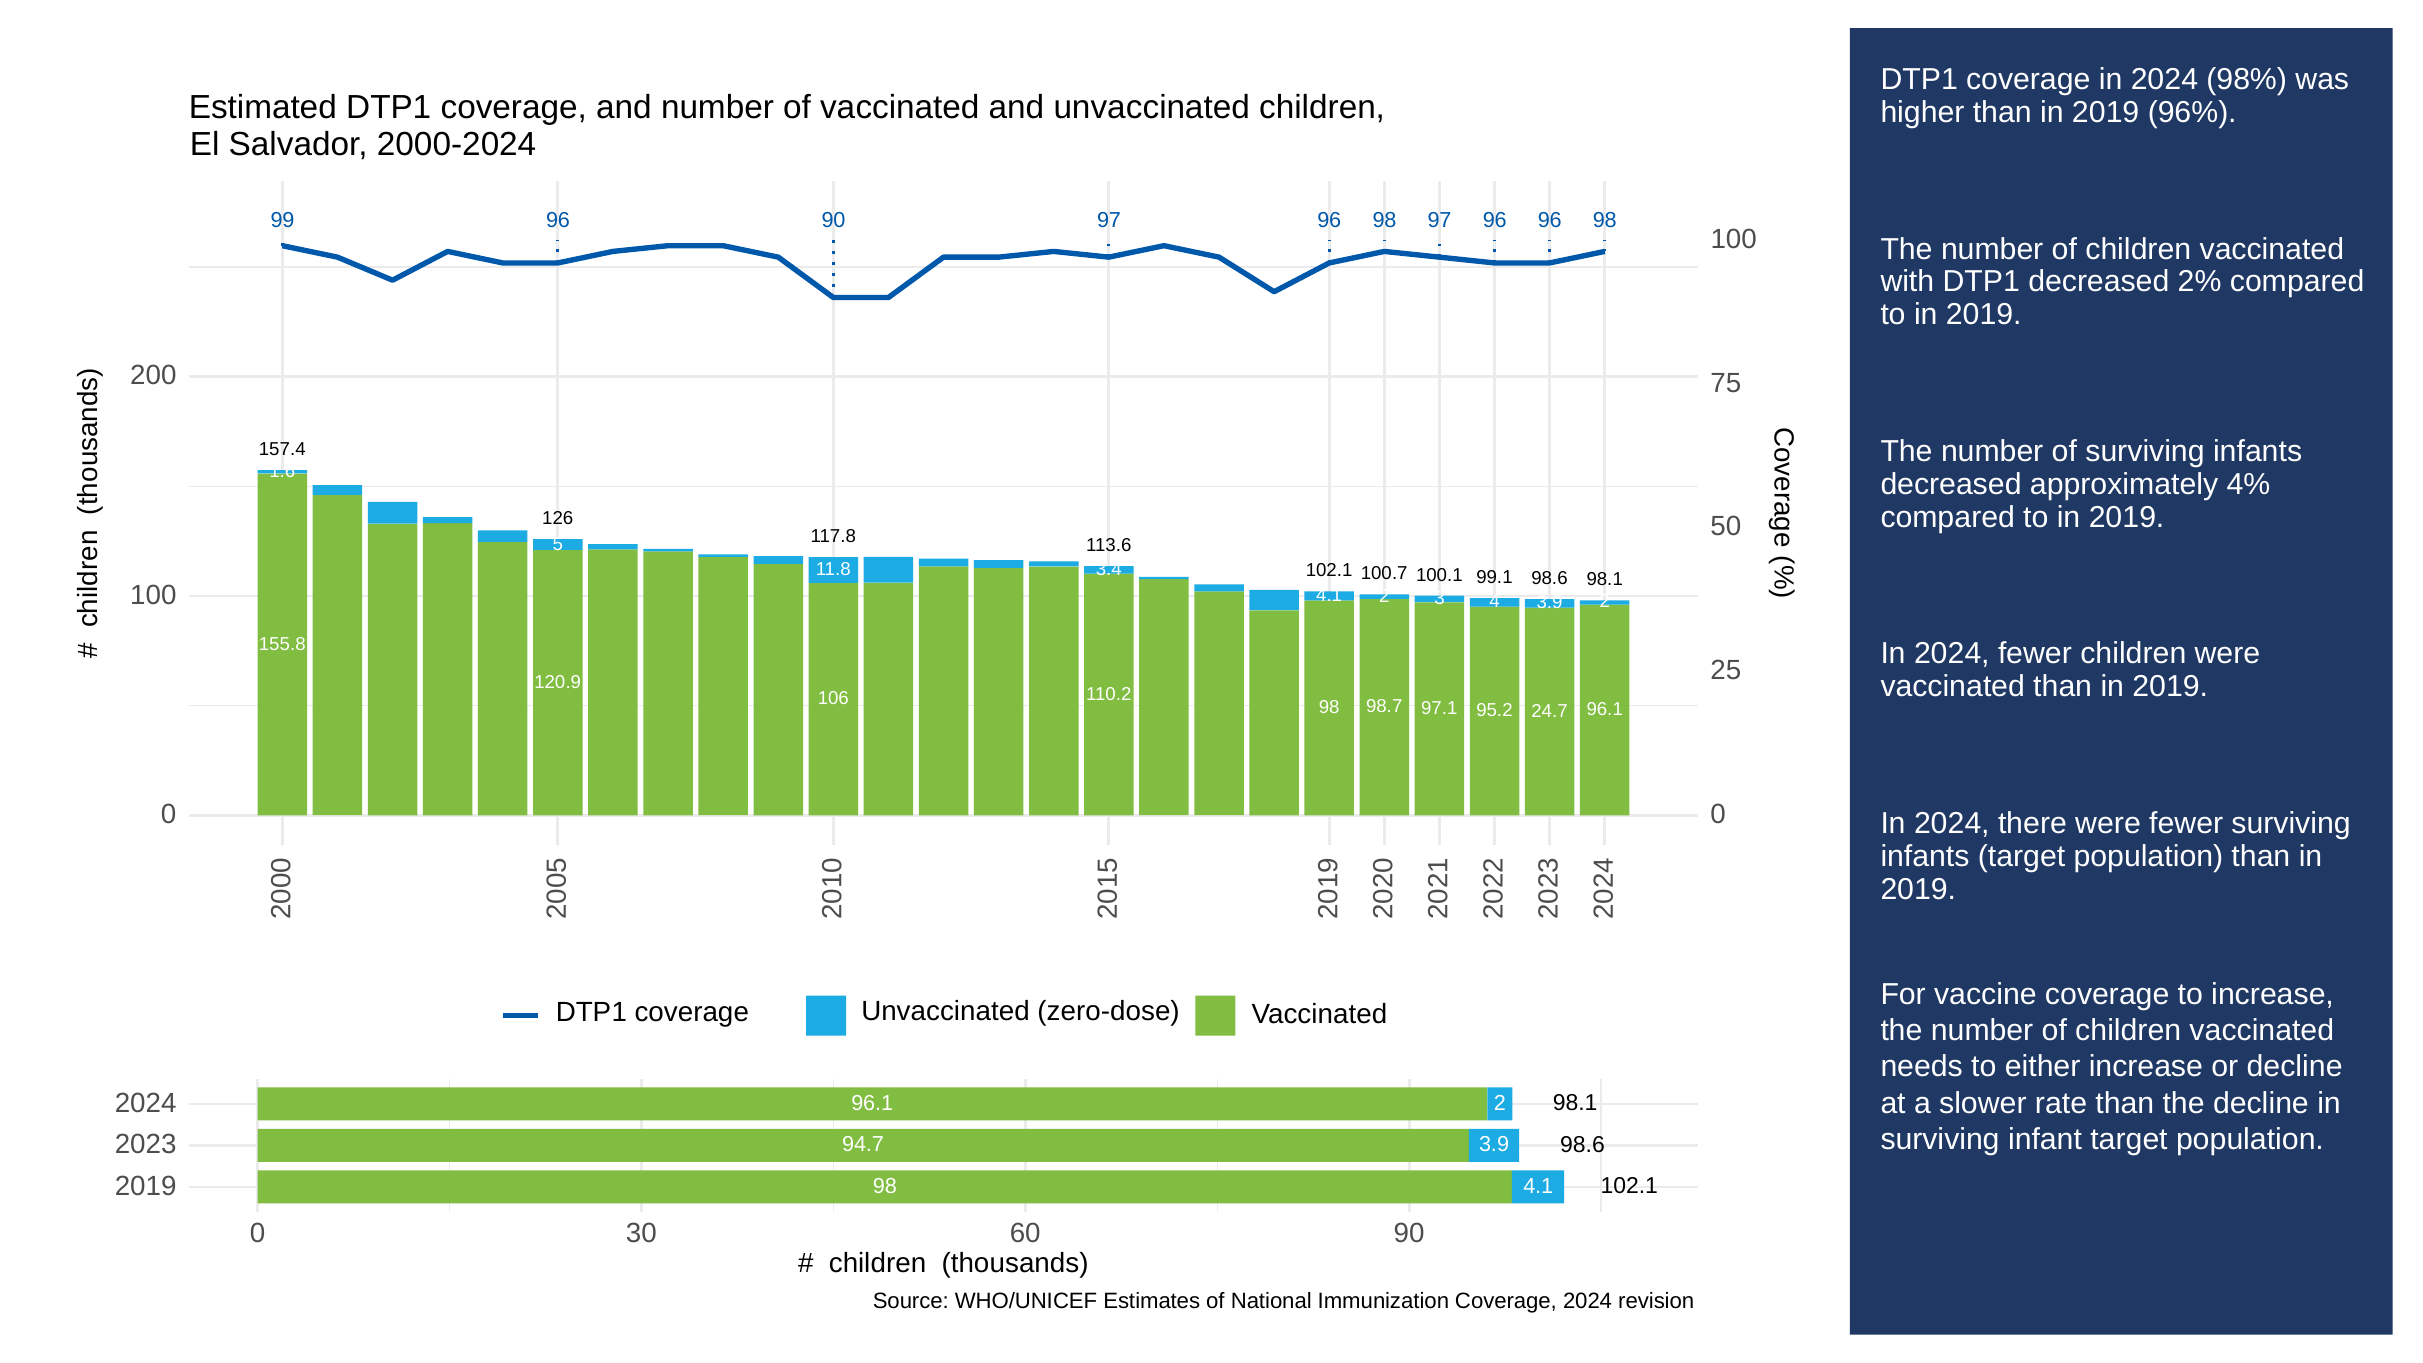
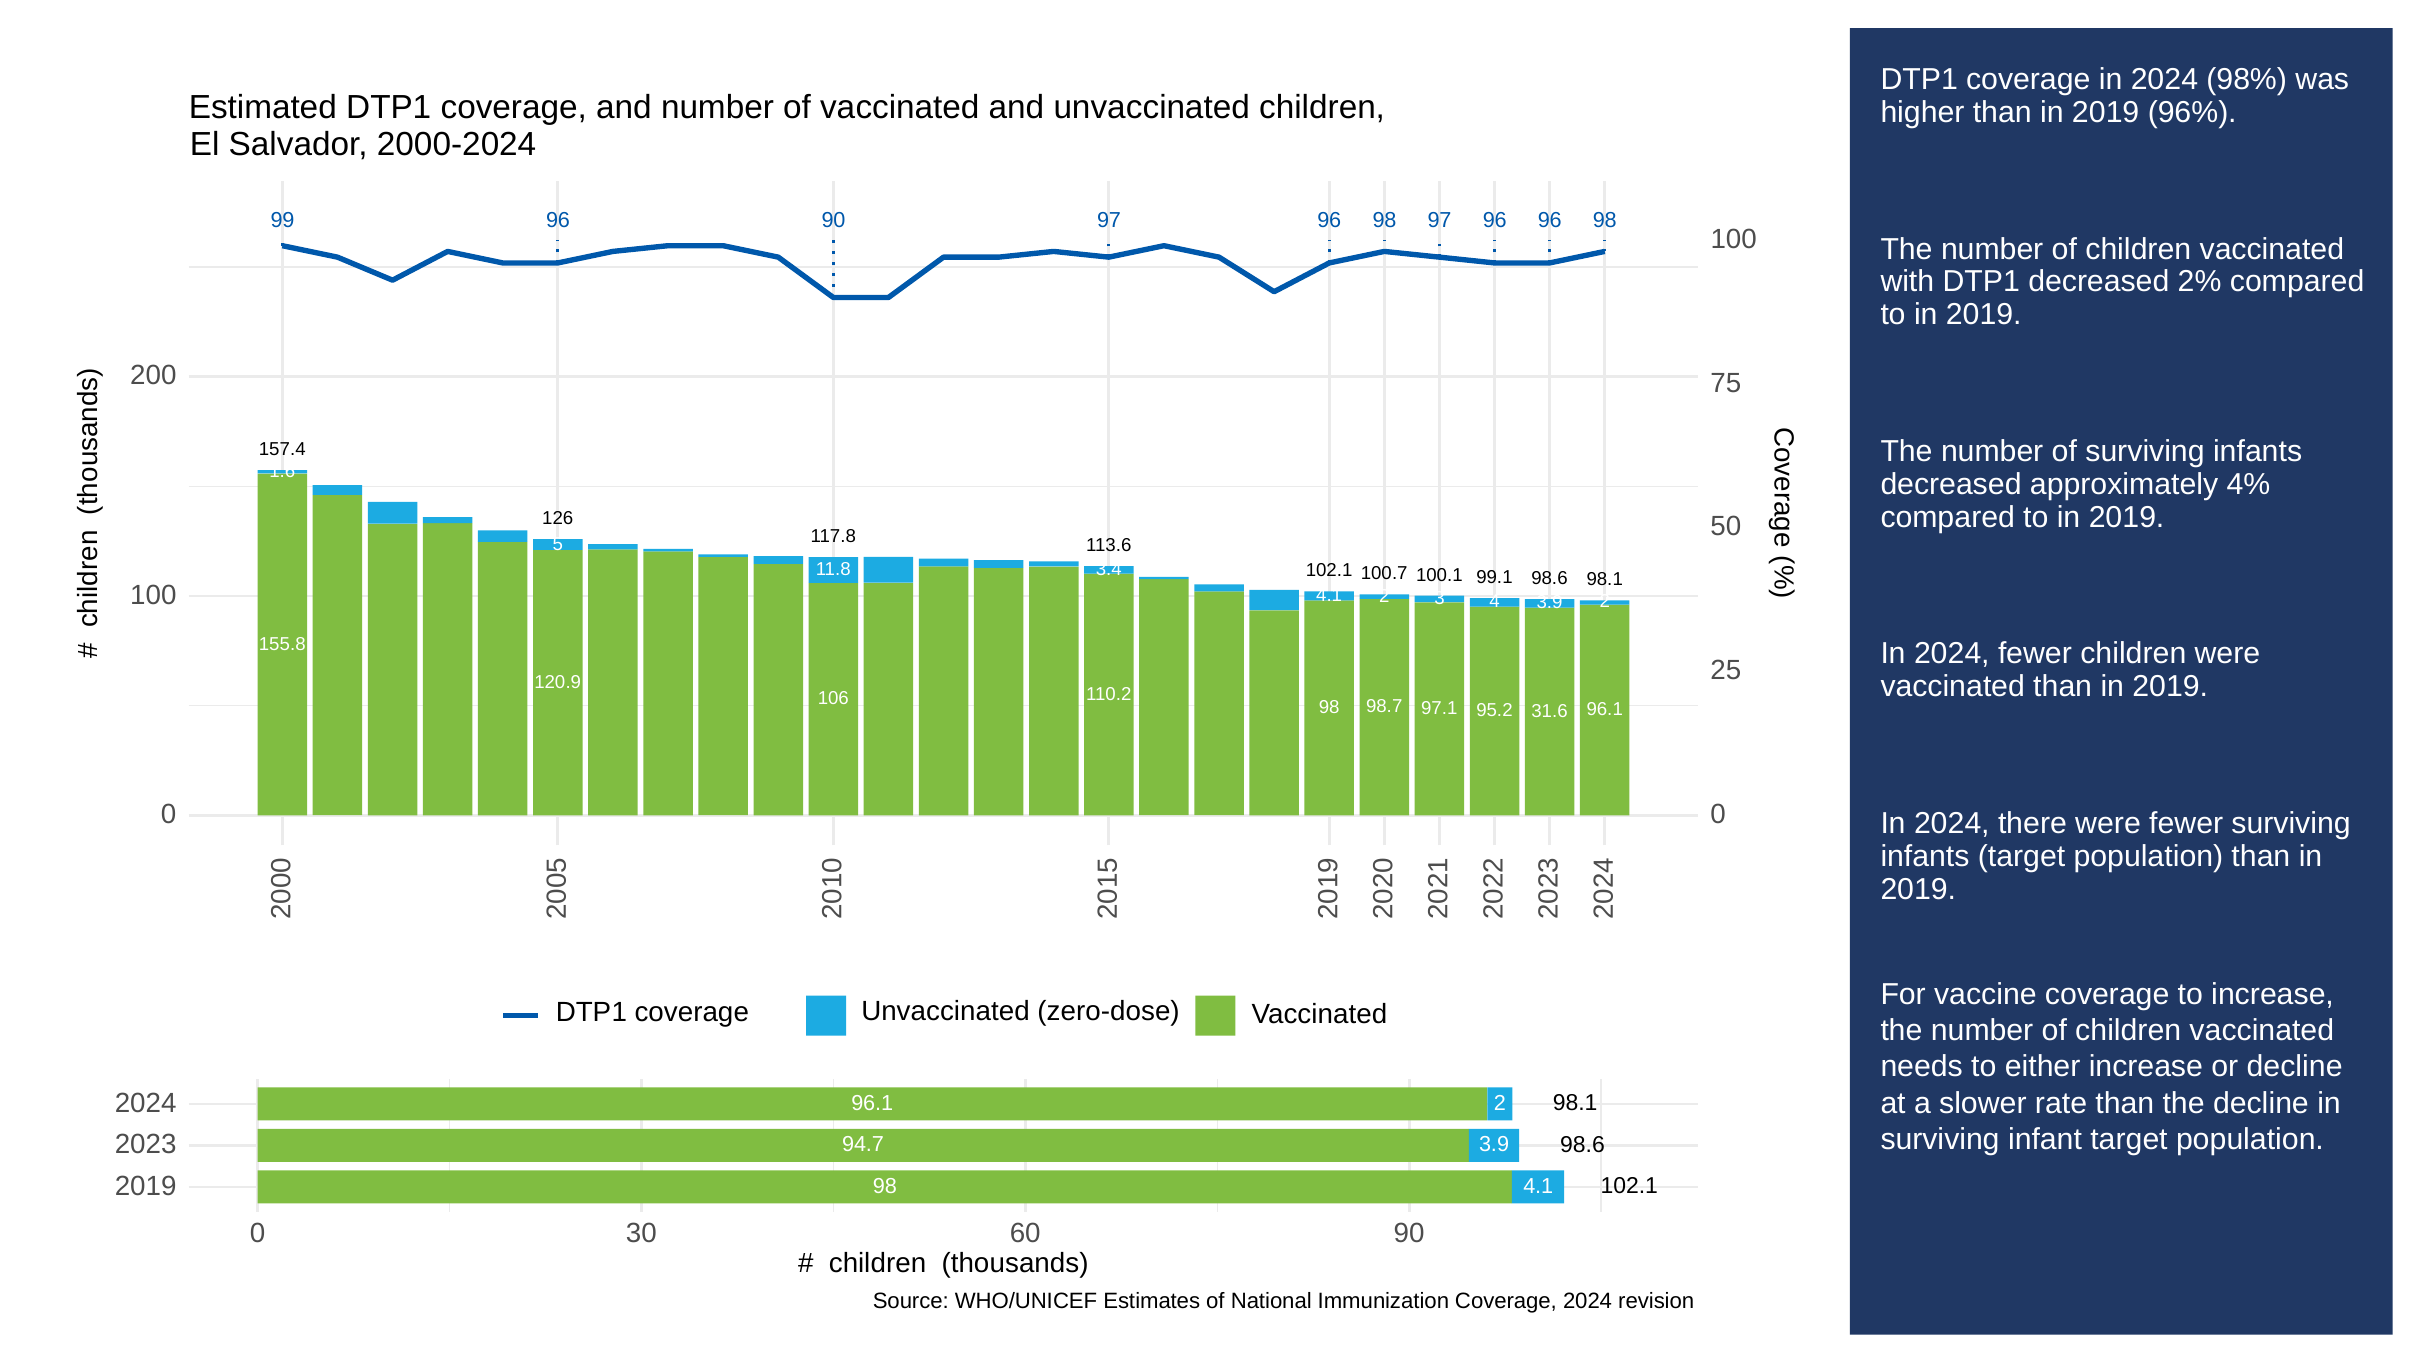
24.7: 24.7 -> 31.6 (1550, 711)
